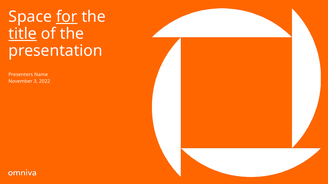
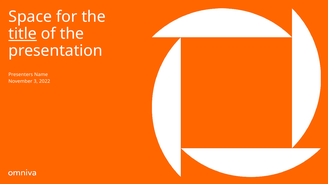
for underline: present -> none (67, 17)
